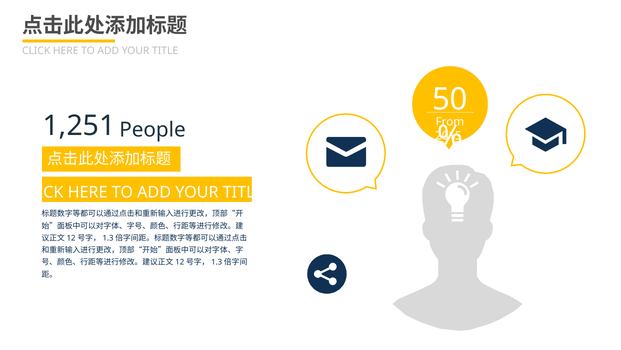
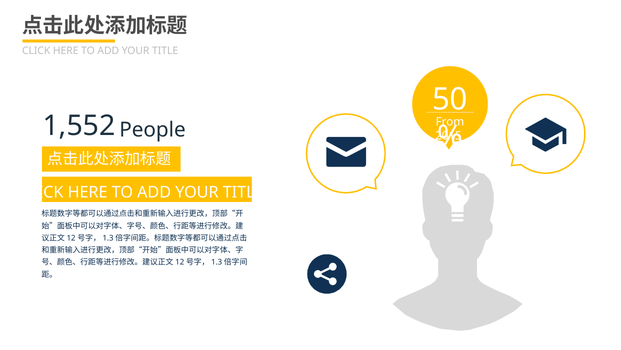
1,251: 1,251 -> 1,552 (79, 126)
